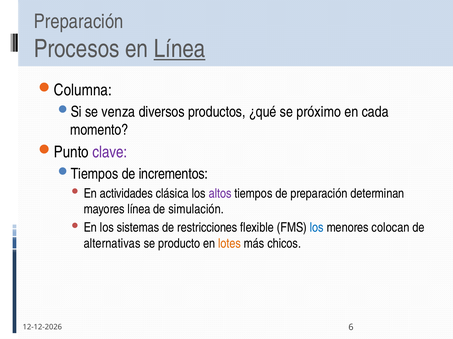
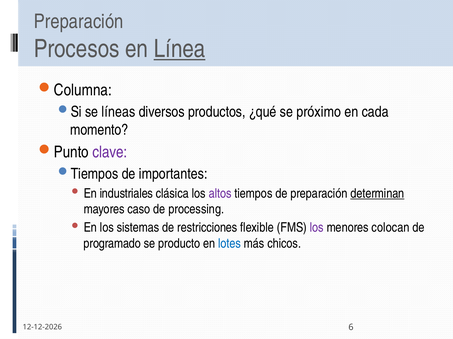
venza: venza -> líneas (118, 112)
incrementos: incrementos -> importantes (173, 174)
actividades: actividades -> industriales (126, 194)
determinan underline: none -> present (377, 194)
mayores línea: línea -> caso (139, 210)
simulación: simulación -> processing (196, 210)
los colour: blue -> purple (317, 228)
alternativas: alternativas -> programado (112, 244)
lotes colour: orange -> blue (230, 244)
